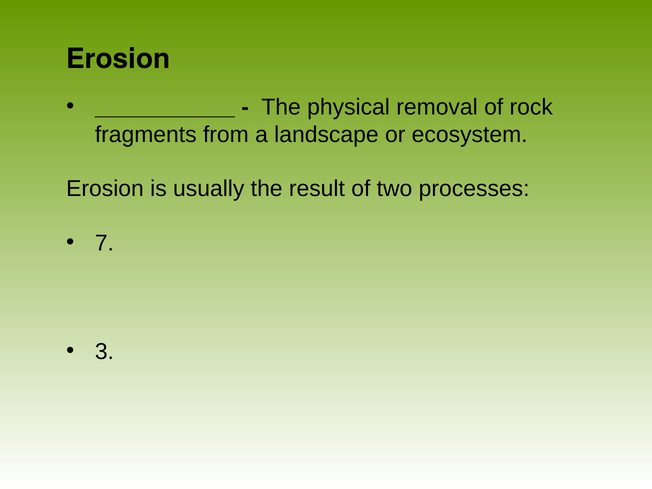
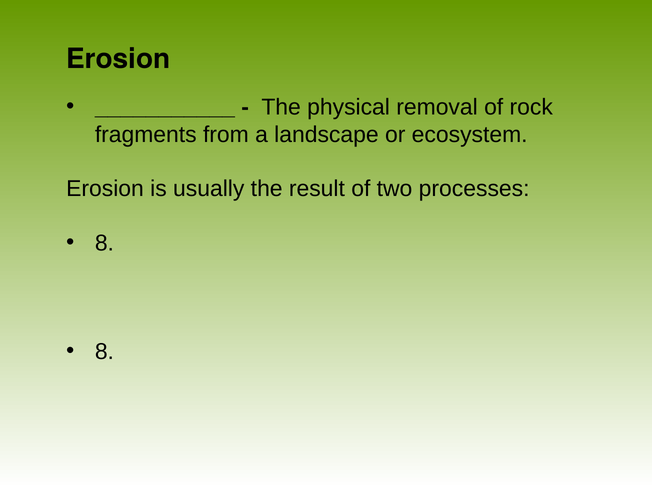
7: 7 -> 8 (104, 243)
3: 3 -> 8 (104, 352)
